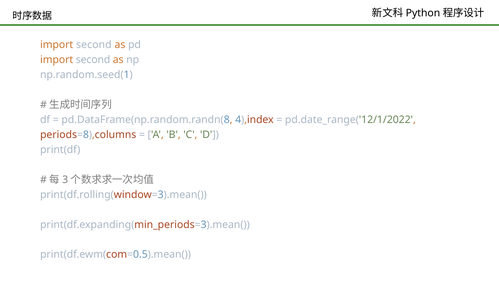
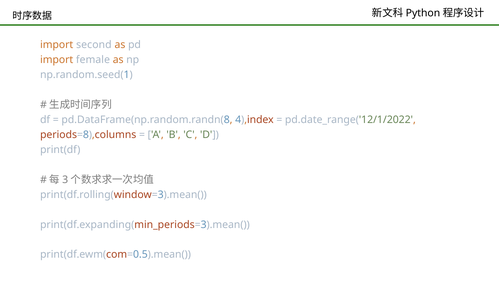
second: second -> female (93, 60)
